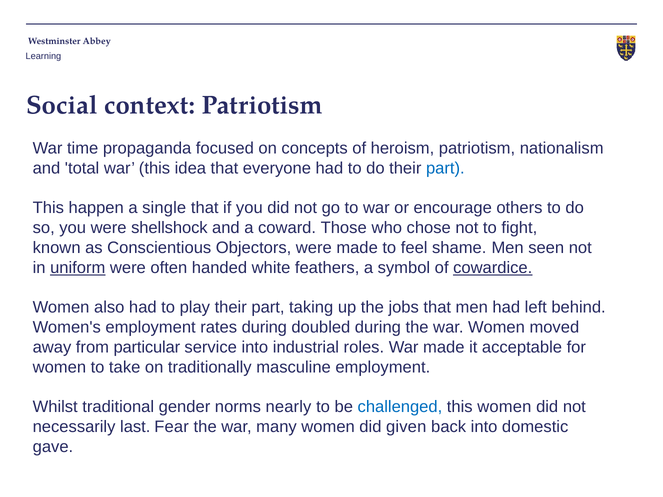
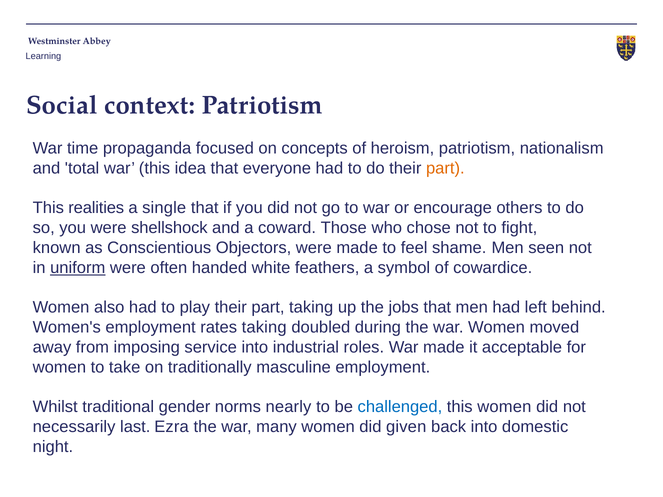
part colour: blue -> orange (445, 168)
happen: happen -> realities (96, 208)
cowardice underline: present -> none (493, 268)
rates during: during -> taking (264, 327)
particular: particular -> imposing (147, 347)
Fear: Fear -> Ezra (172, 427)
gave: gave -> night (53, 447)
